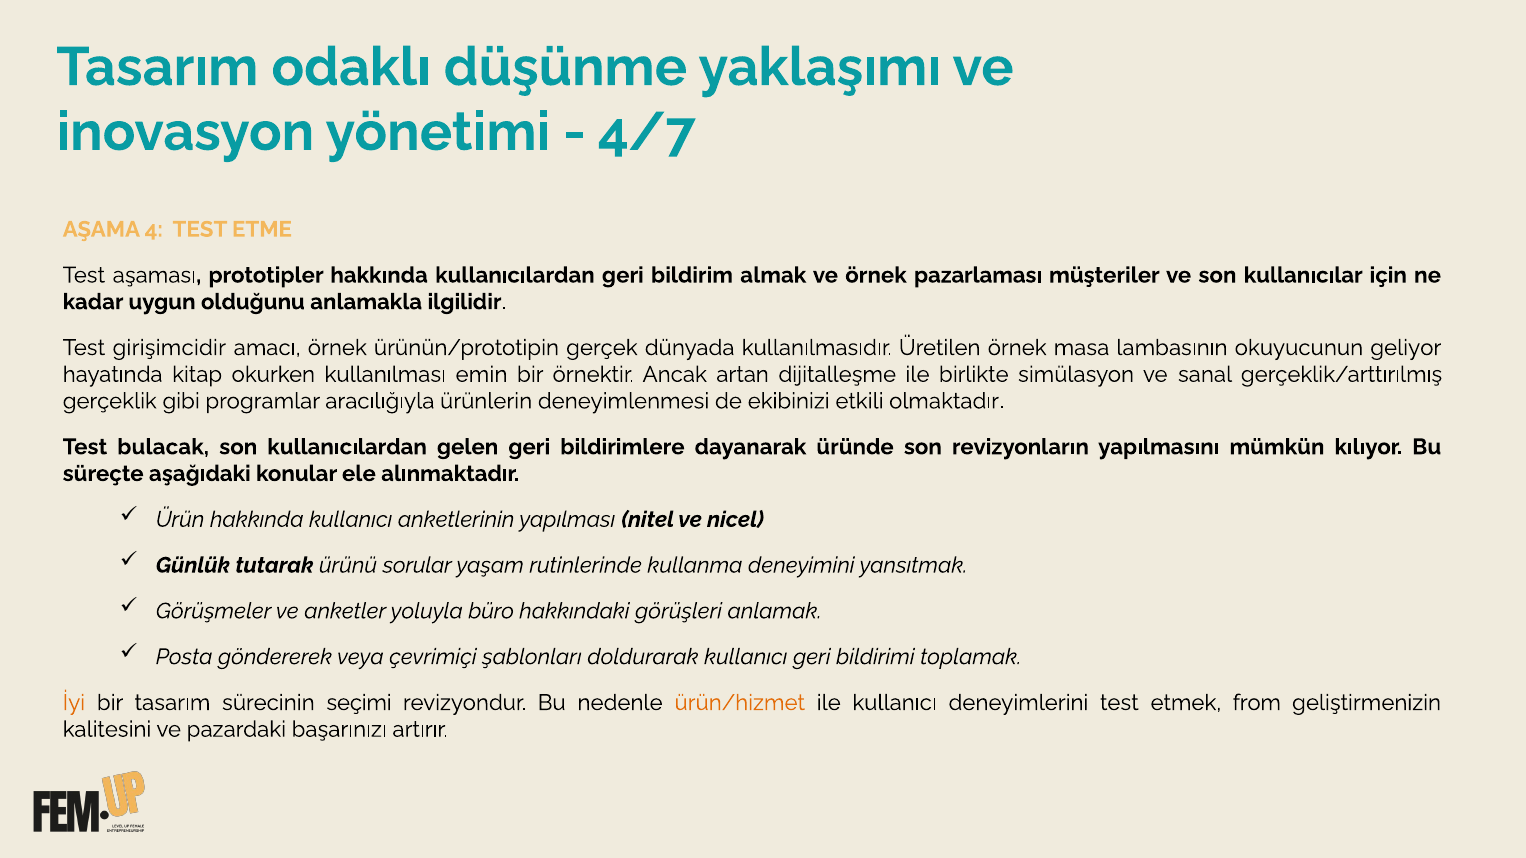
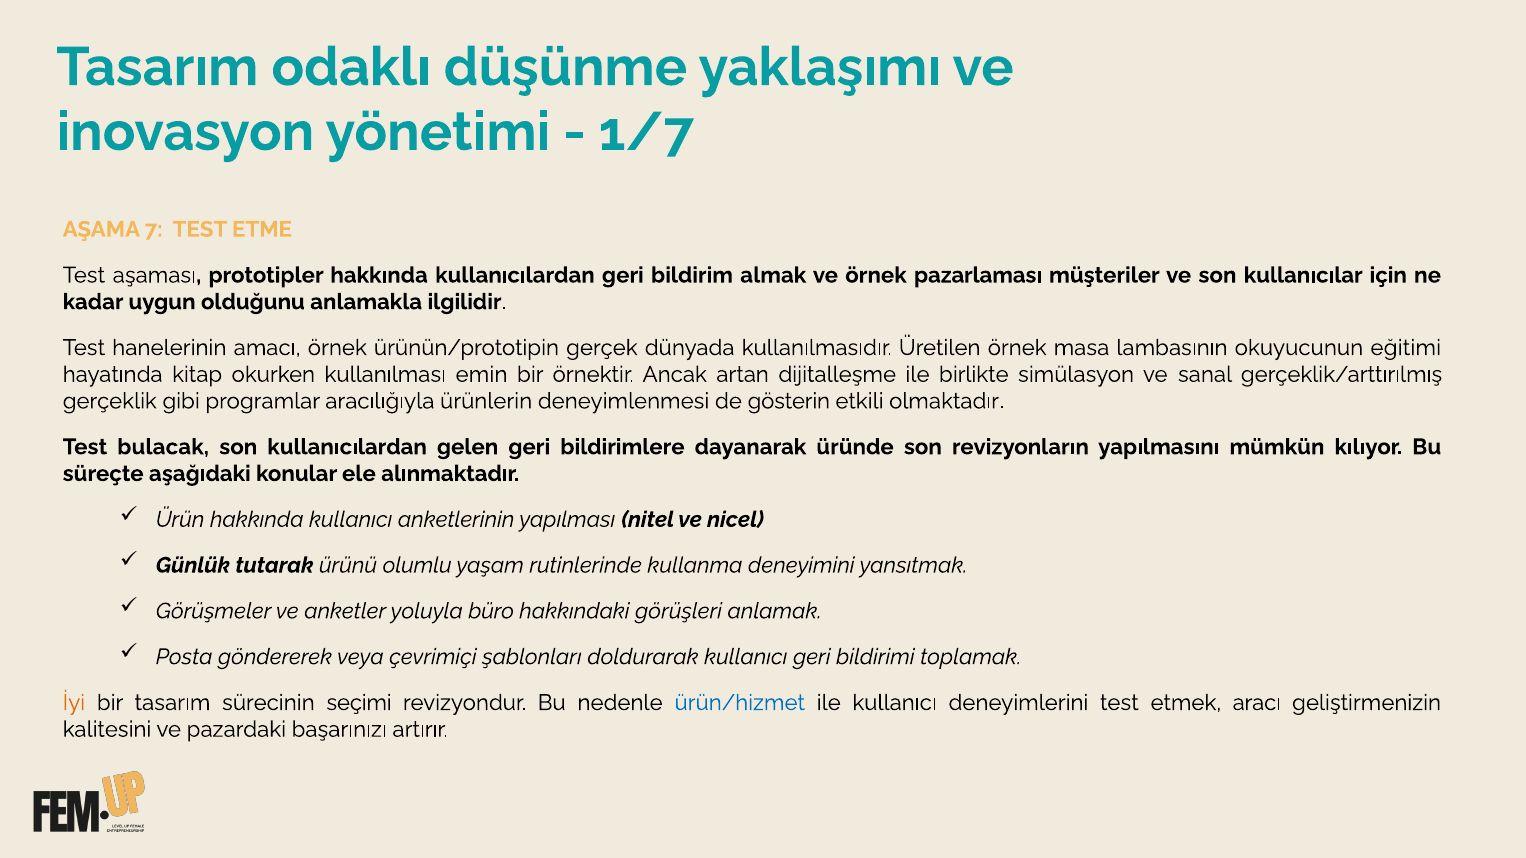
4/7: 4/7 -> 1/7 (646, 132)
4: 4 -> 7 (154, 229)
girişimcidir: girişimcidir -> hanelerinin (169, 348)
geliyor: geliyor -> eğitimi (1406, 348)
ekibinizi: ekibinizi -> gösterin (789, 401)
sorular: sorular -> olumlu (417, 565)
ürün/hizmet colour: orange -> blue (740, 703)
from: from -> aracı (1257, 703)
